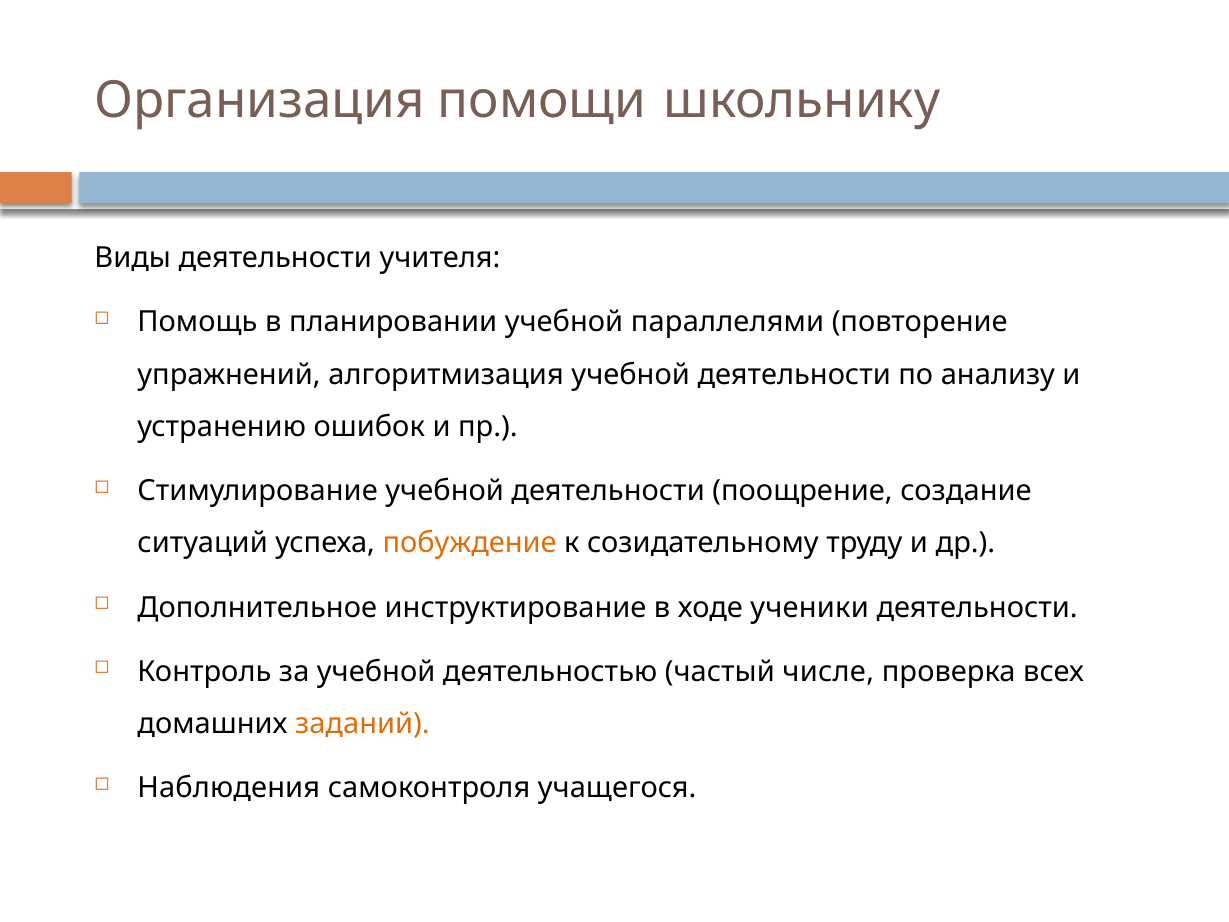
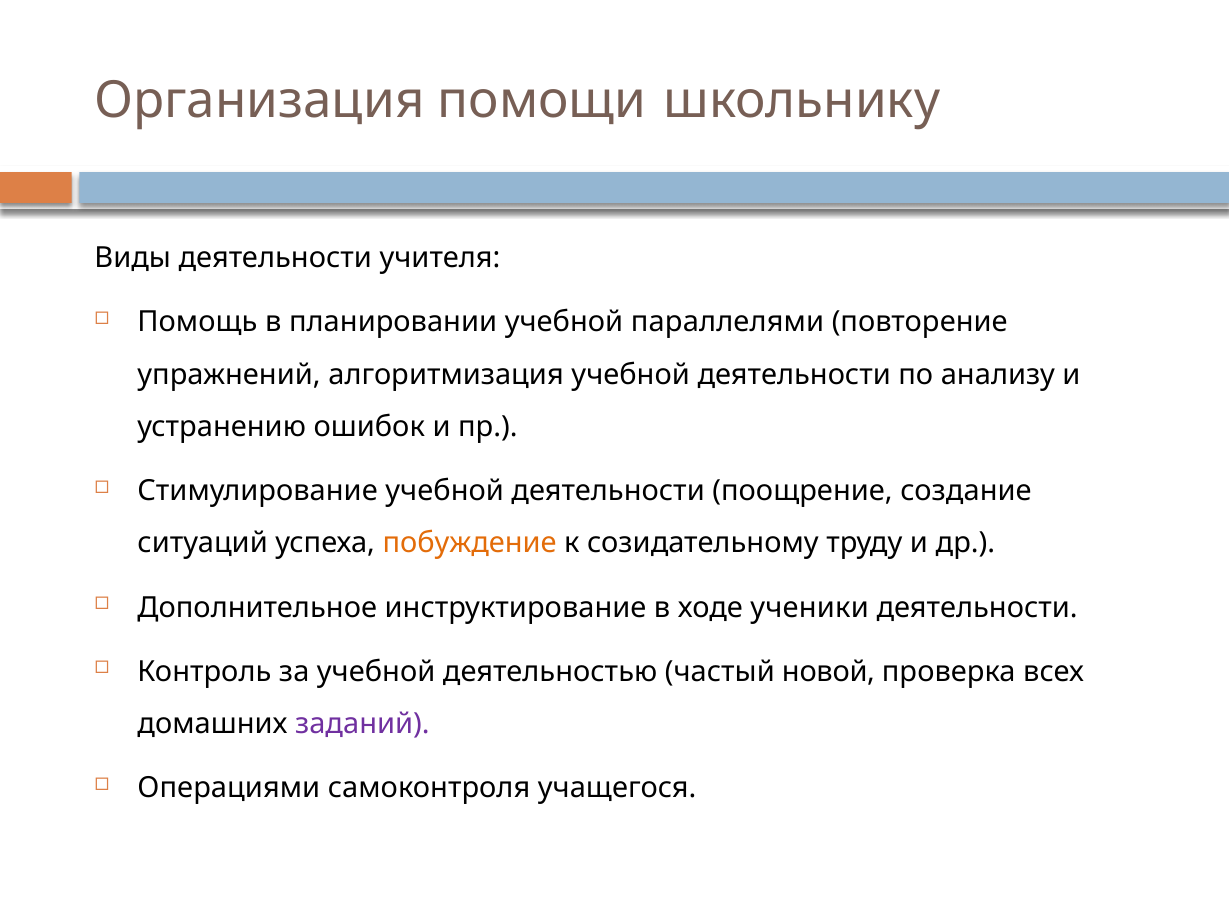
числе: числе -> новой (829, 672)
заданий colour: orange -> purple (362, 724)
Наблюдения: Наблюдения -> Операциями (229, 788)
